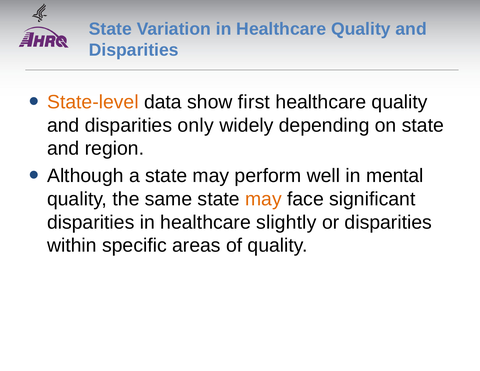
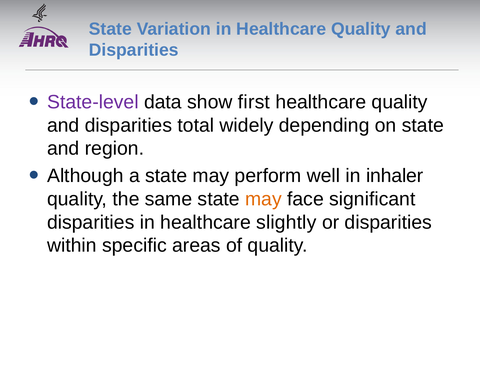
State-level colour: orange -> purple (93, 102)
only: only -> total (196, 125)
mental: mental -> inhaler (395, 176)
